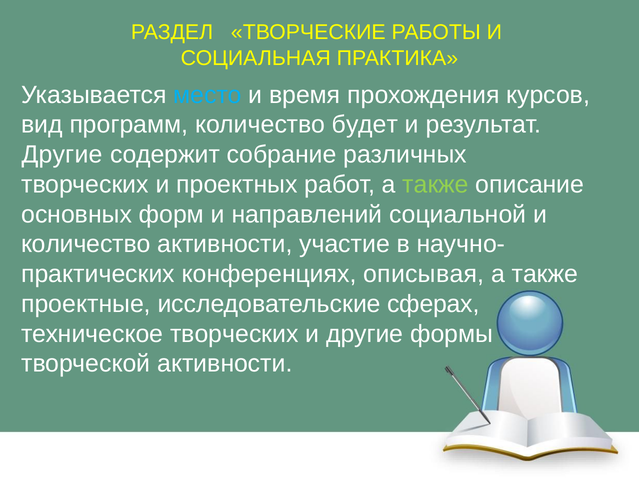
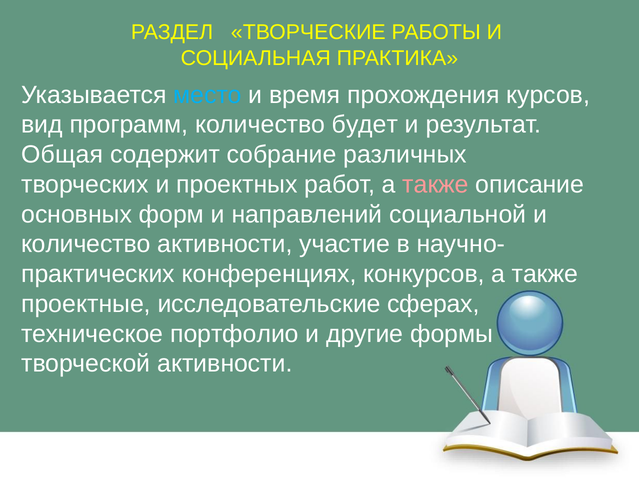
Другие: Другие -> Общая (62, 154)
также colour: light green -> pink (436, 184)
описывая: описывая -> конкурсов (424, 274)
техническое творческих: творческих -> портфолио (234, 333)
